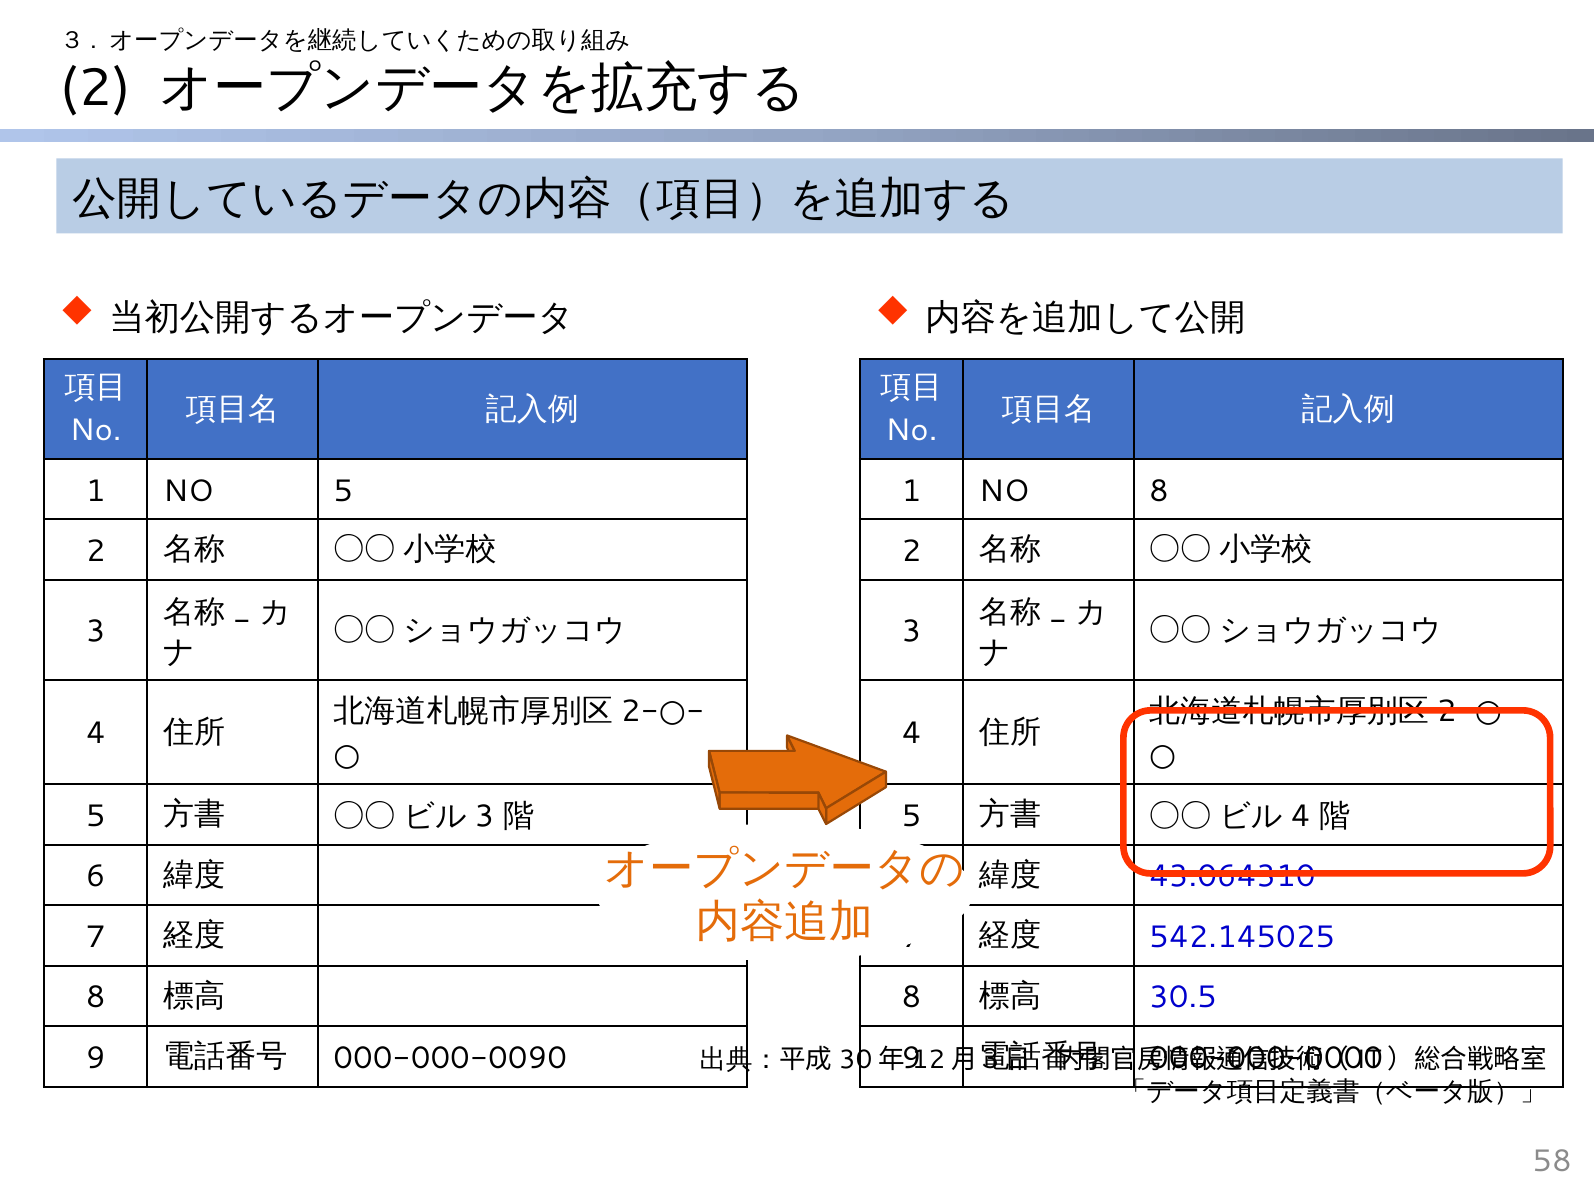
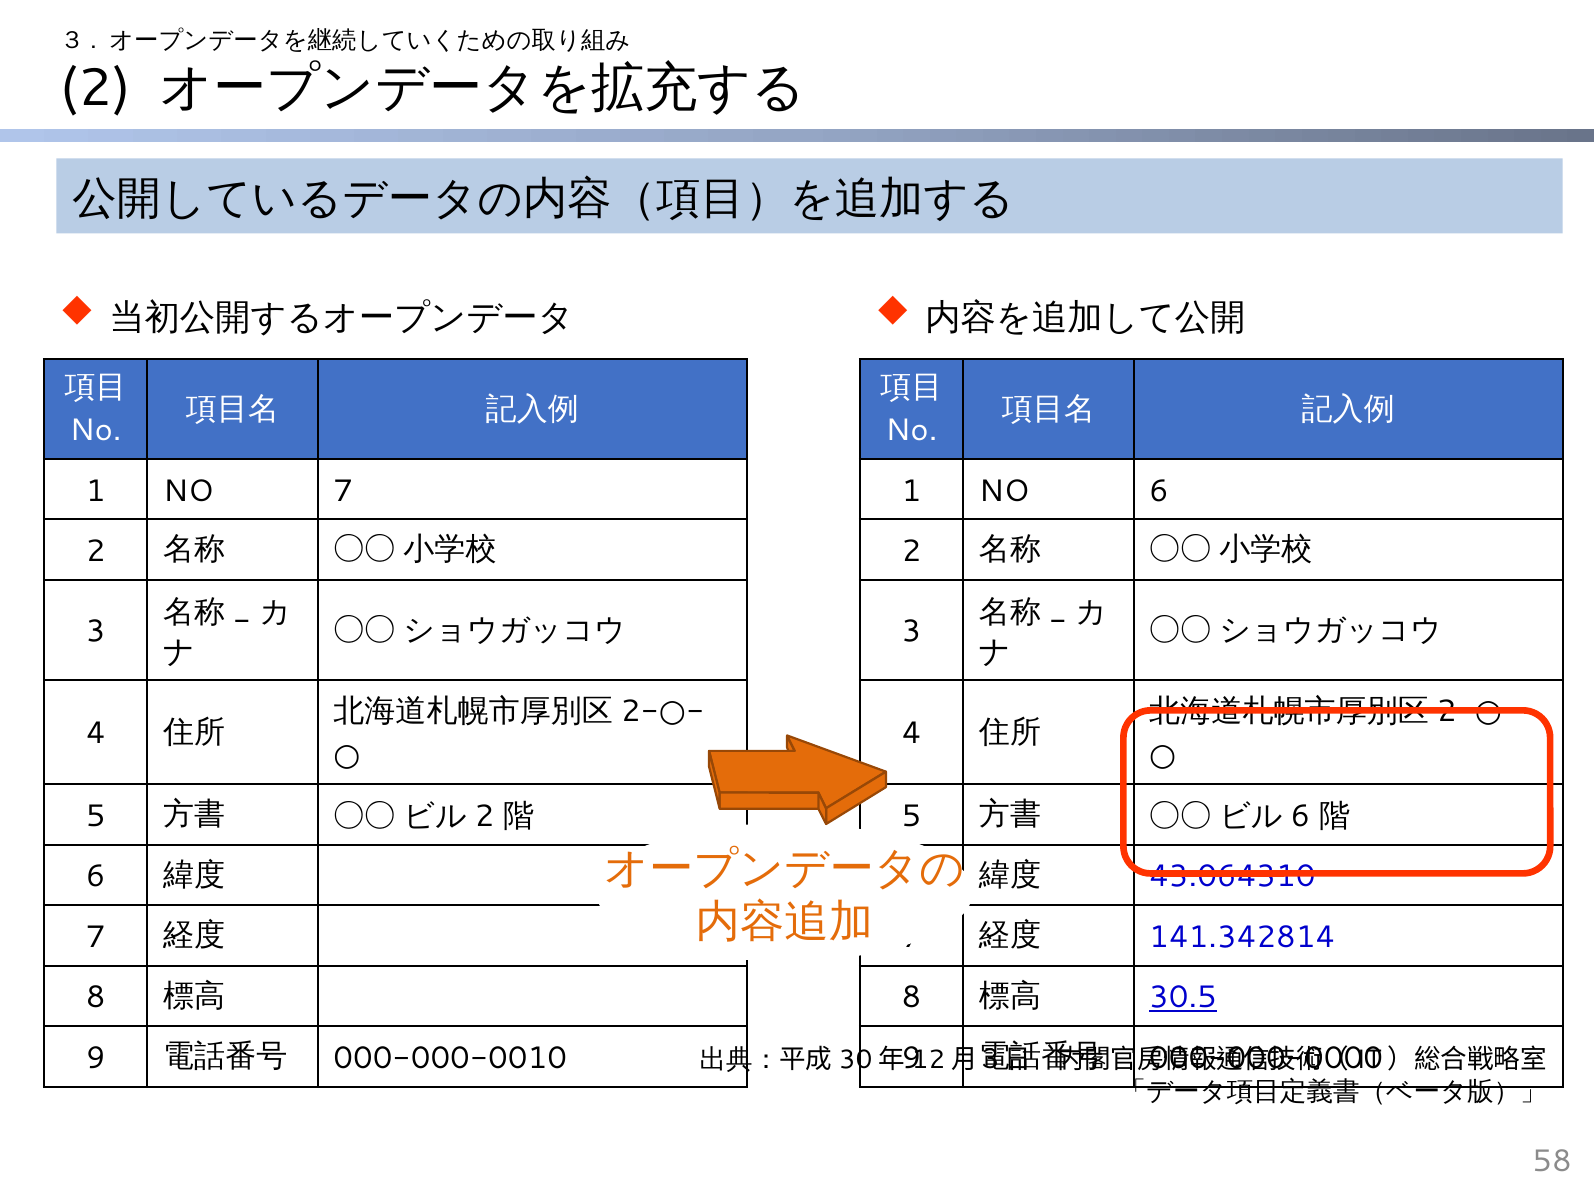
NO 5: 5 -> 7 (343, 491)
NO 8: 8 -> 6 (1159, 491)
3: 3 -> 2 (485, 817)
4: 4 -> 6 (1300, 817)
542.145025: 542.145025 -> 141.342814 (1242, 938)
30.5 underline: none -> present (1183, 998)
000-000-0090: 000-000-0090 -> 000-000-0010 (450, 1059)
